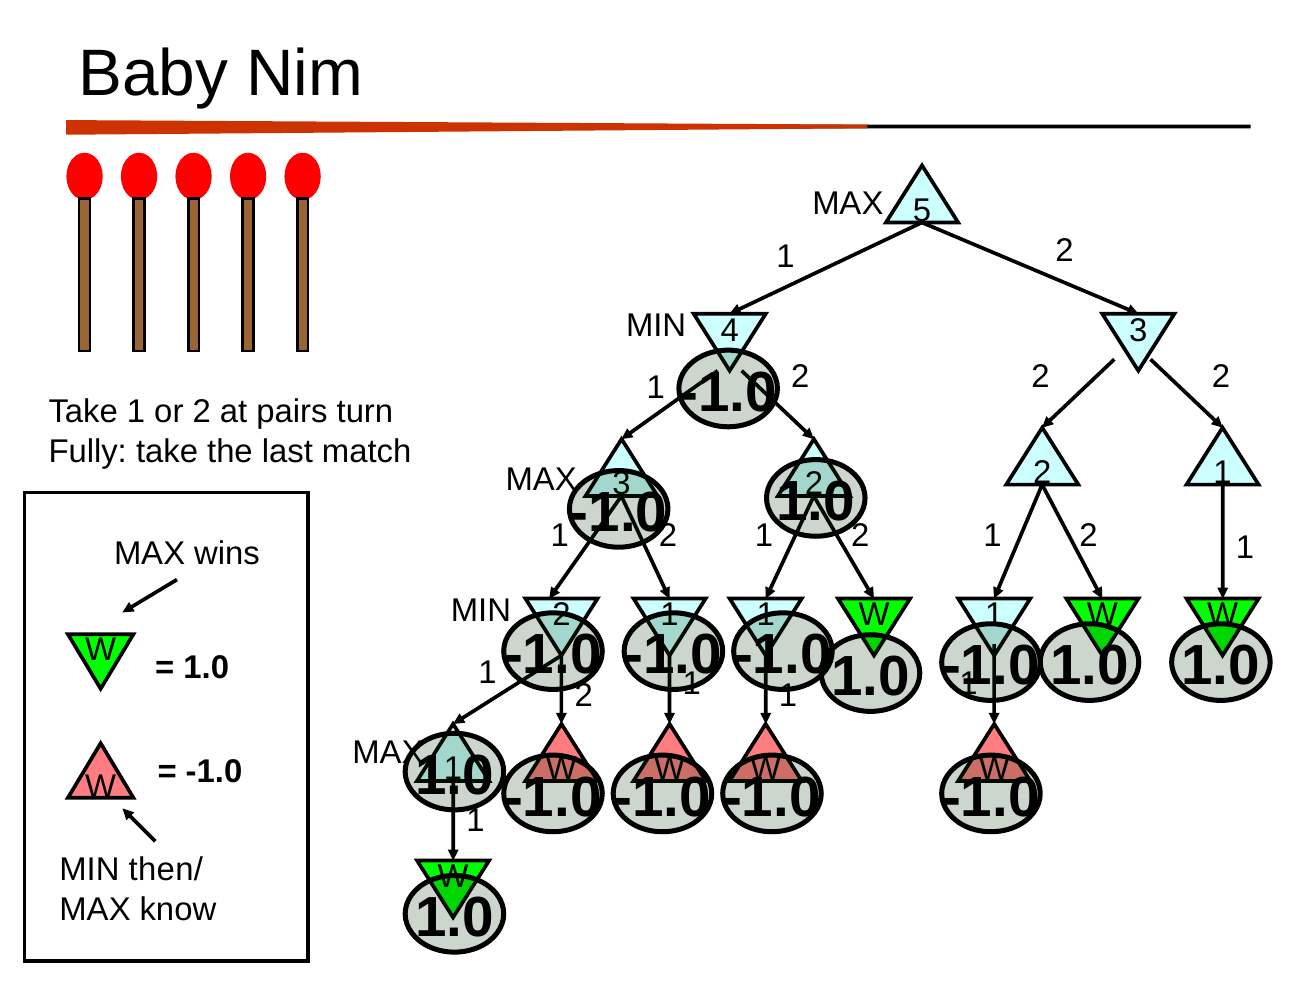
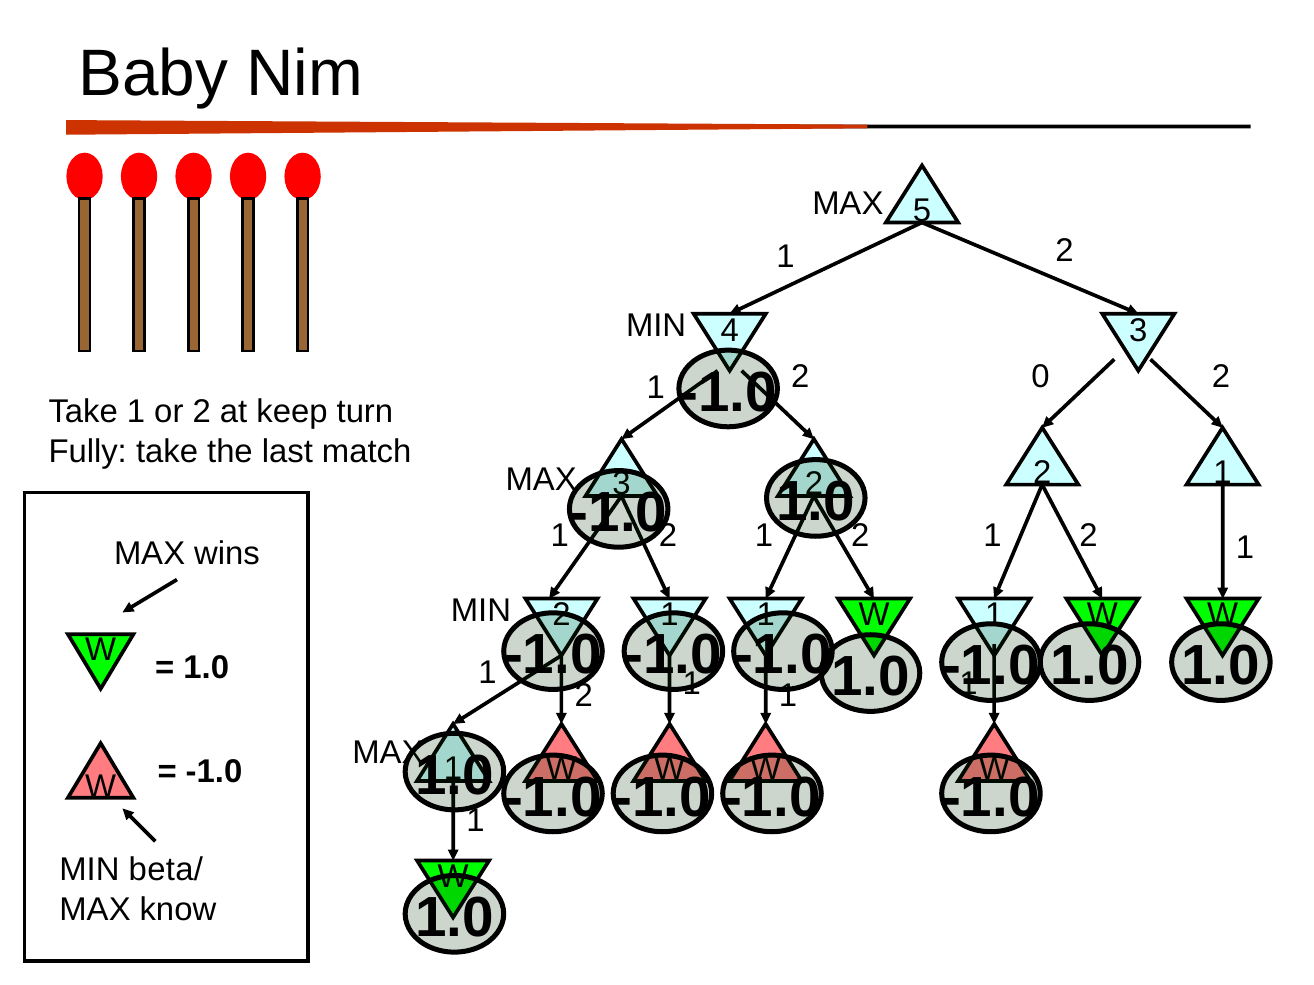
2: 2 -> 0 (1041, 376)
pairs: pairs -> keep (292, 412)
then/: then/ -> beta/ (166, 870)
